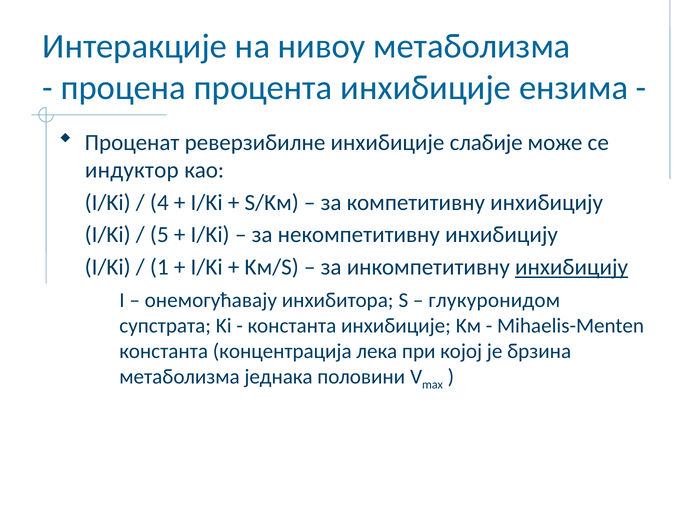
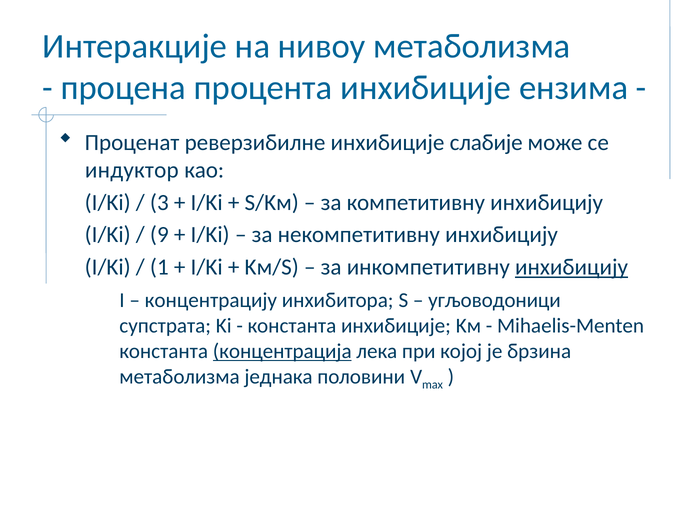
4: 4 -> 3 (159, 202)
5: 5 -> 9 (159, 235)
онемогућавају: онемогућавају -> концентрацију (211, 300)
глукуронидом: глукуронидом -> угљоводоници (494, 300)
концентрација underline: none -> present (282, 351)
